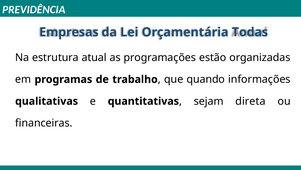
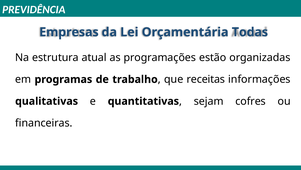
quando: quando -> receitas (206, 79)
direta: direta -> cofres (251, 101)
